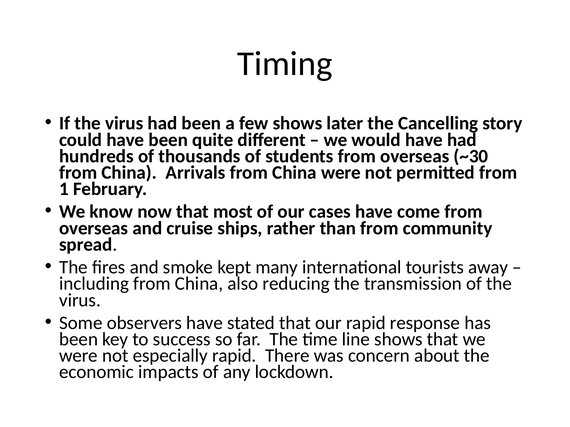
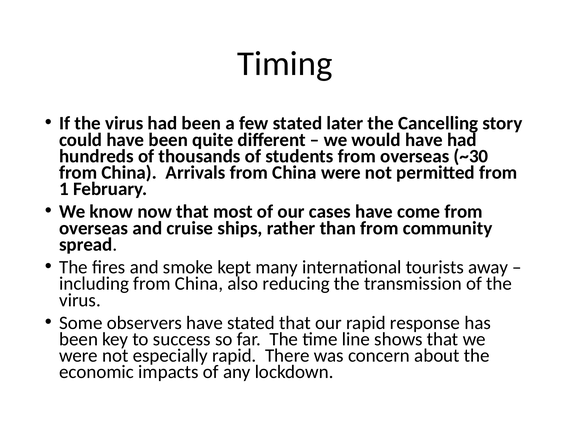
few shows: shows -> stated (298, 124)
